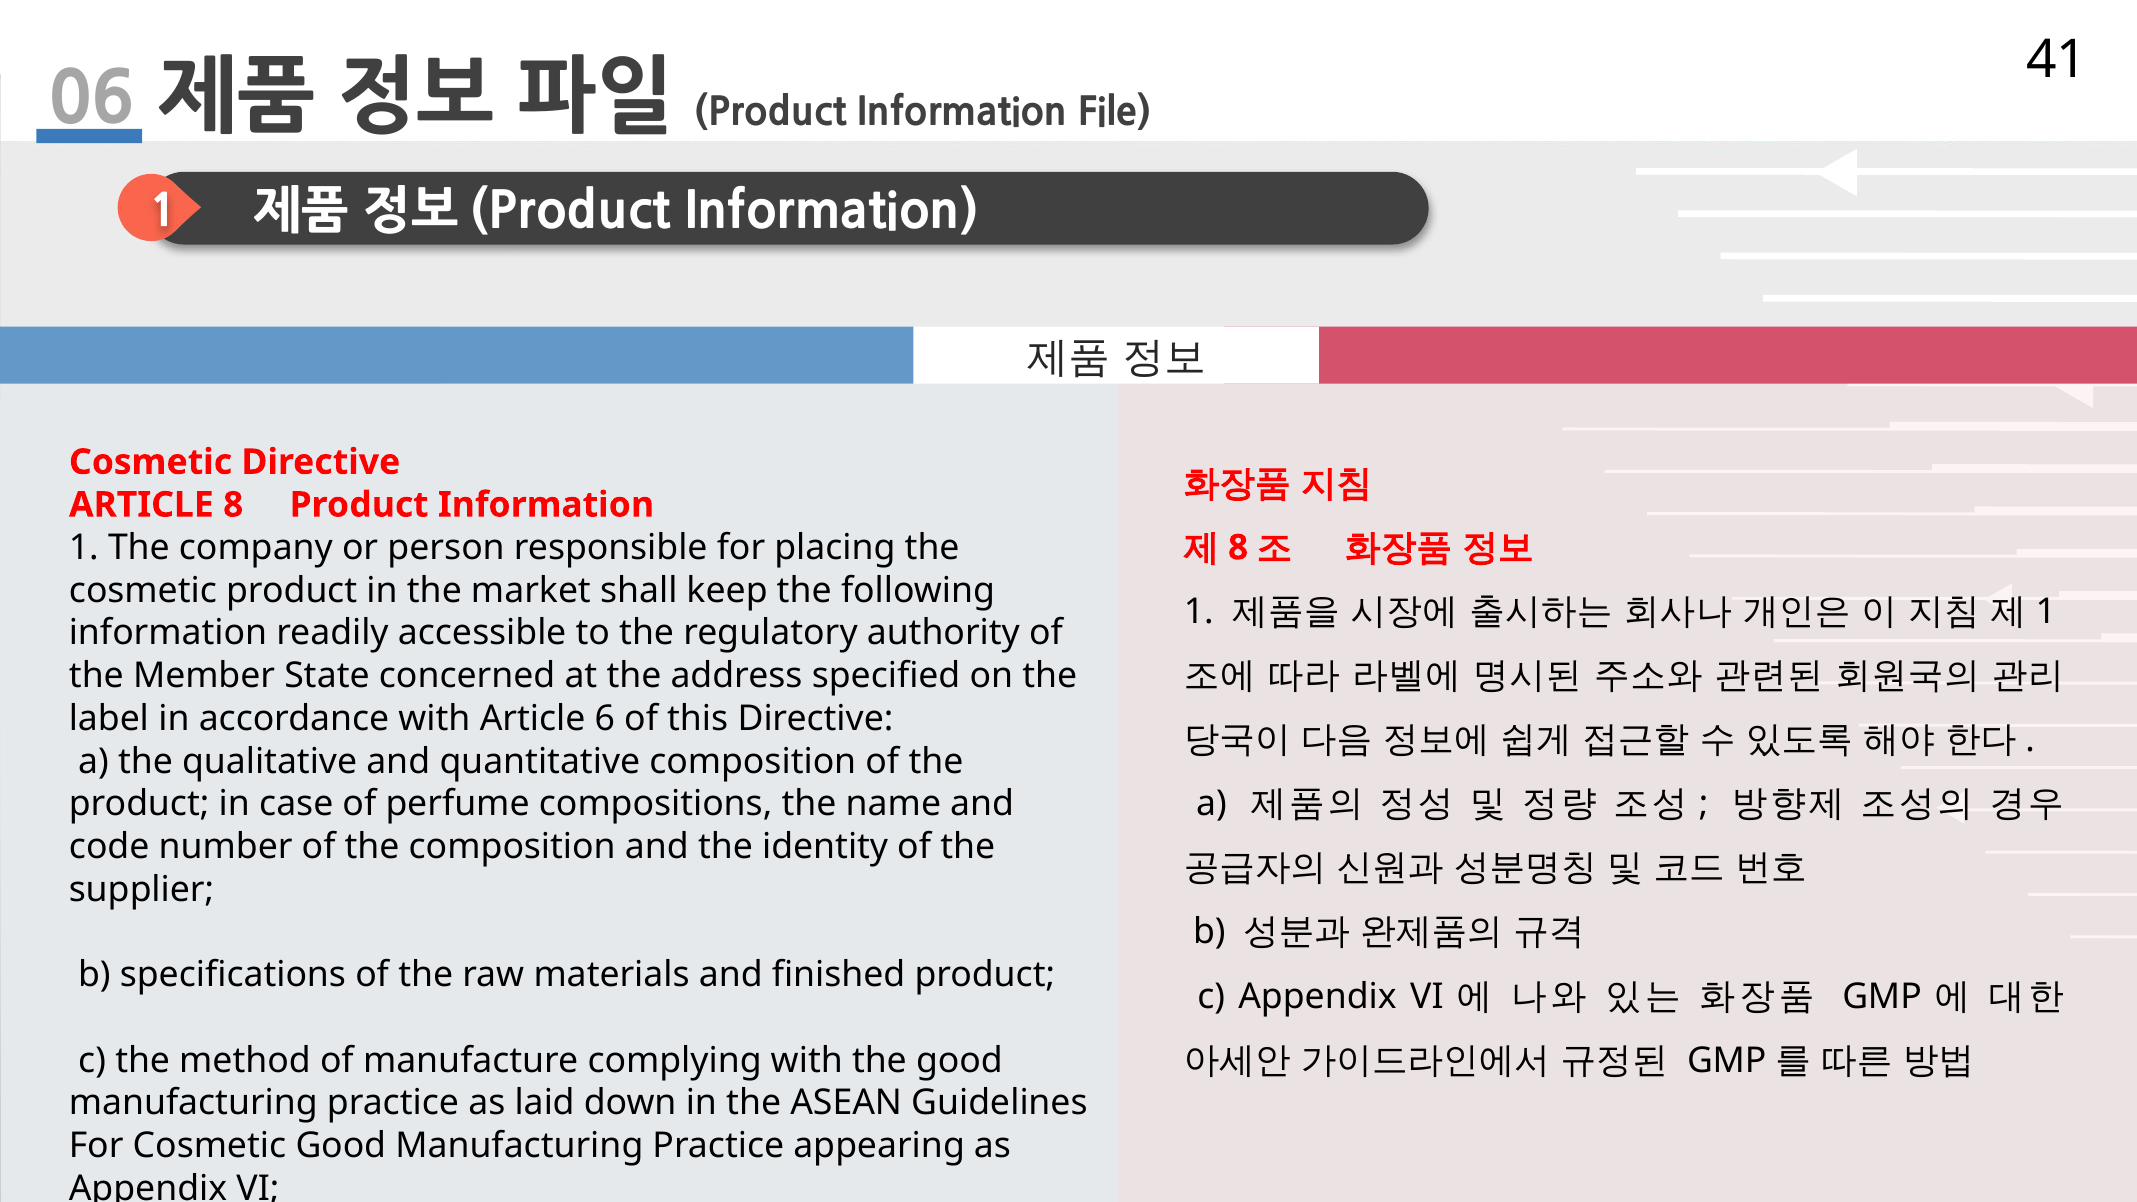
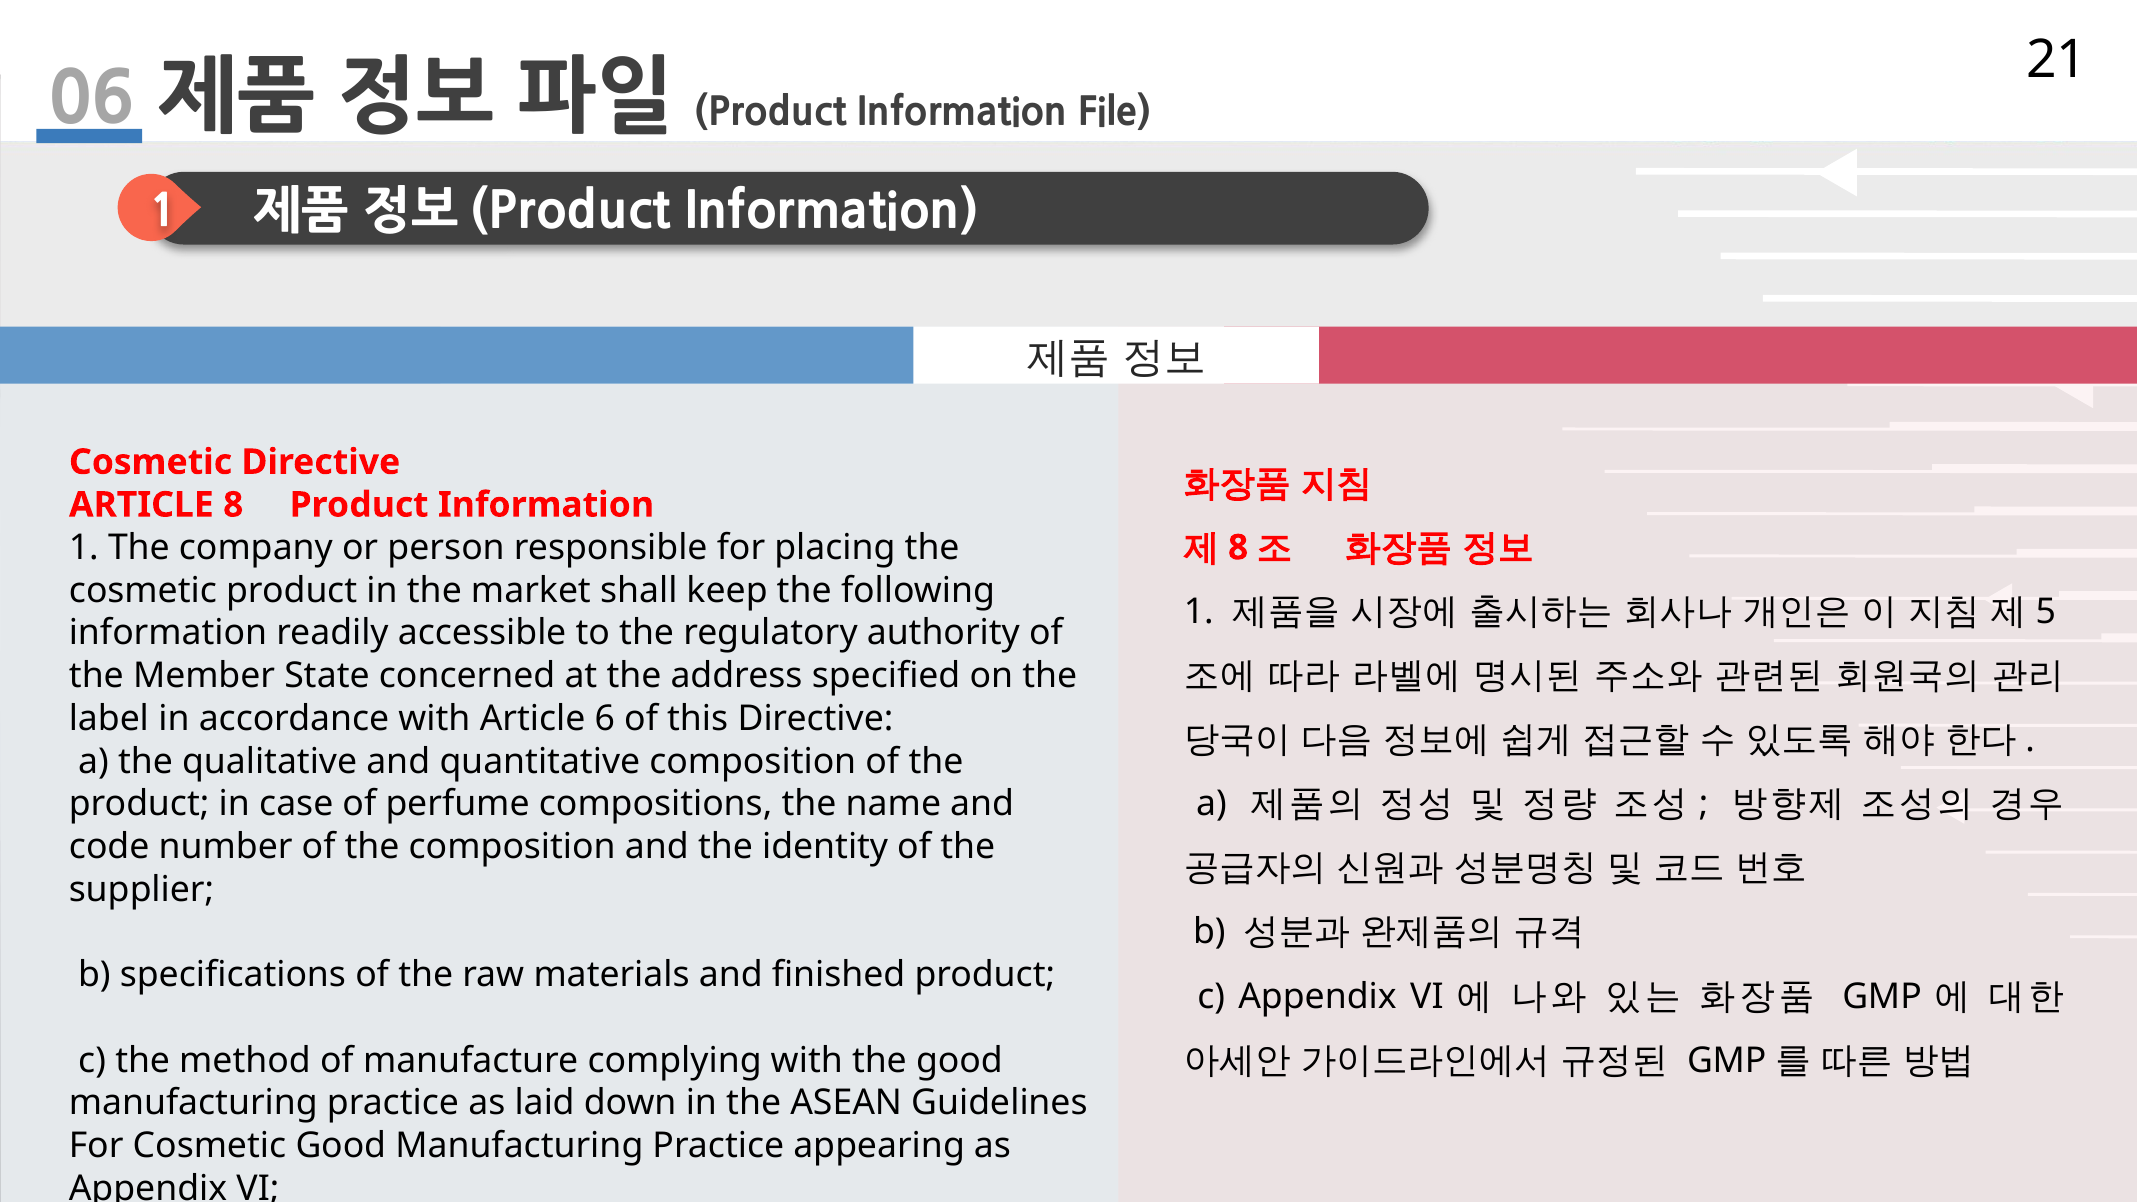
41: 41 -> 21 (2057, 60)
1: 1 -> 5 (2046, 612)
